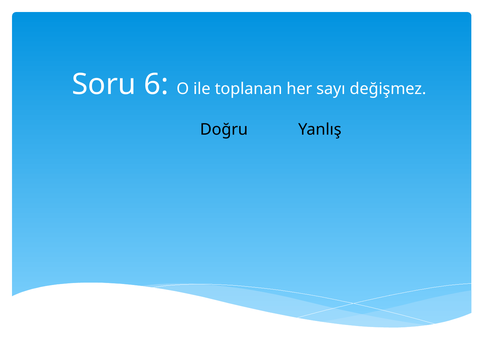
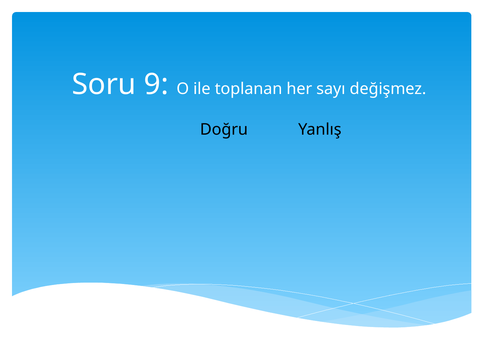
6: 6 -> 9 (156, 84)
